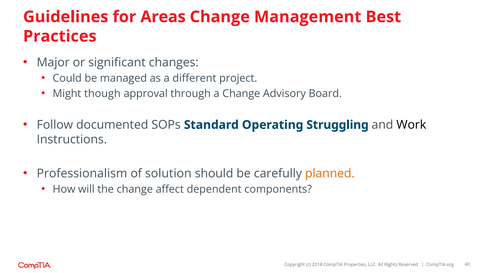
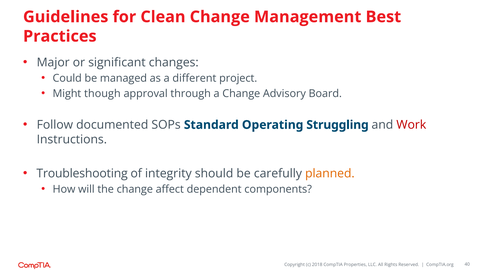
Areas: Areas -> Clean (163, 17)
Work colour: black -> red (411, 125)
Professionalism: Professionalism -> Troubleshooting (82, 174)
solution: solution -> integrity (168, 174)
